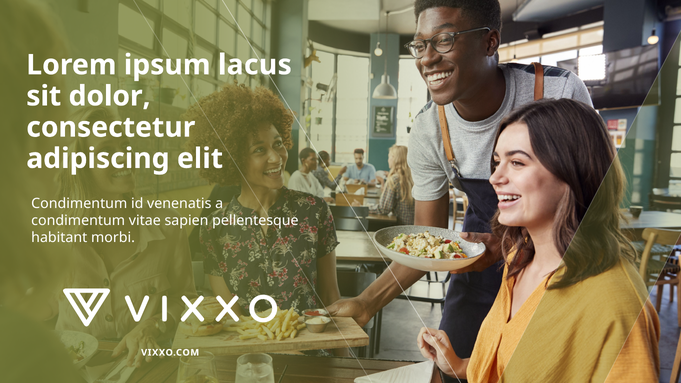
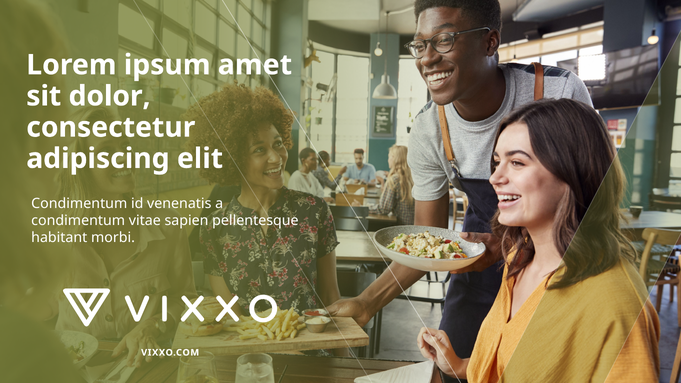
lacus: lacus -> amet (255, 65)
